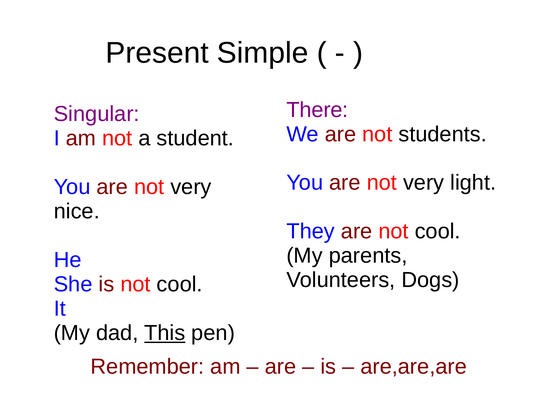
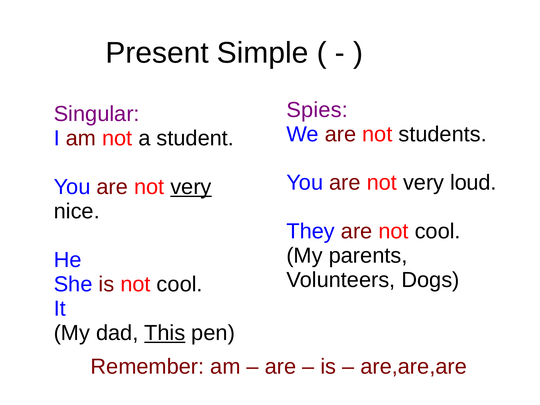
There: There -> Spies (317, 110)
light: light -> loud (473, 183)
very underline: none -> present (191, 187)
